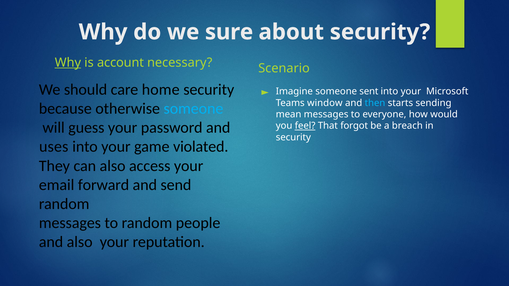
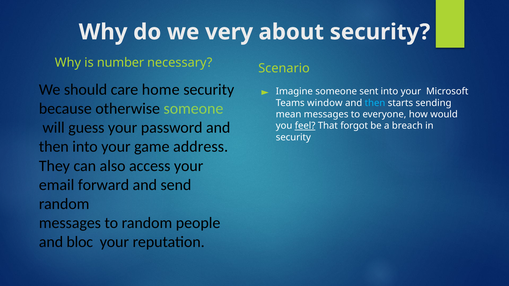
sure: sure -> very (229, 32)
Why underline: present -> none (68, 63)
account: account -> number (120, 63)
someone colour: light blue -> light green (193, 109)
uses: uses -> then (54, 147)
violated: violated -> address (201, 147)
and also: also -> bloc (80, 242)
